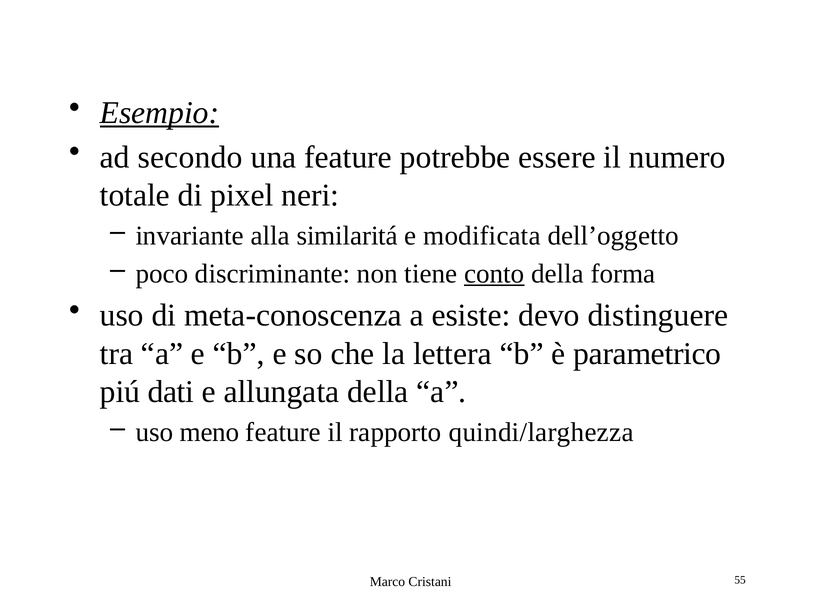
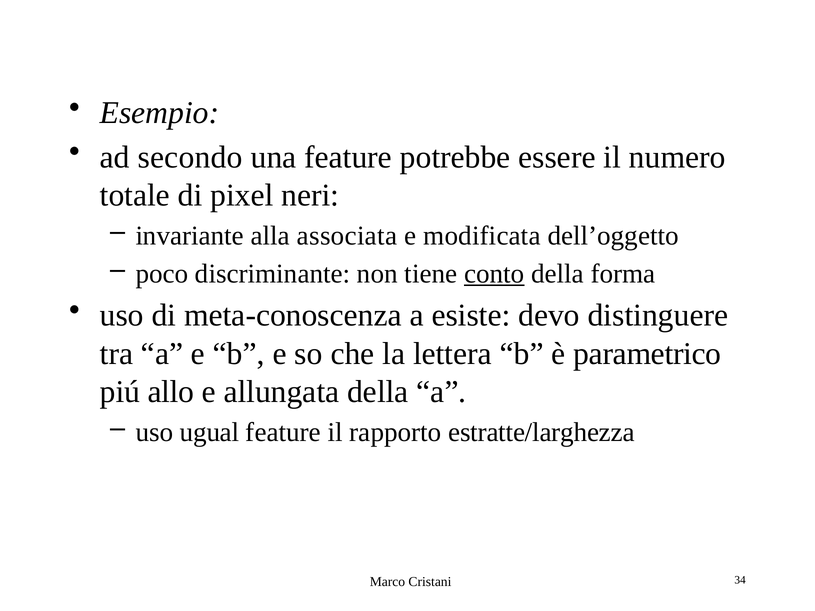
Esempio underline: present -> none (160, 113)
similaritá: similaritá -> associata (347, 236)
dati: dati -> allo (171, 392)
meno: meno -> ugual (209, 432)
quindi/larghezza: quindi/larghezza -> estratte/larghezza (541, 432)
55: 55 -> 34 (740, 580)
